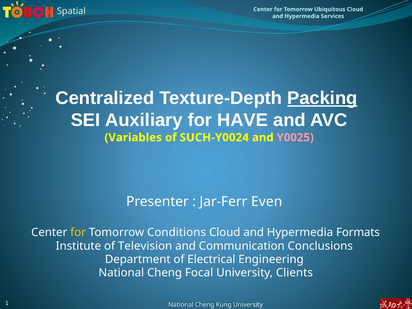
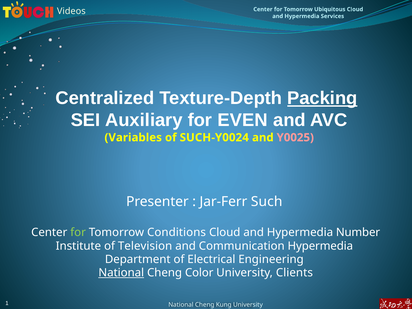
Spatial: Spatial -> Videos (71, 11)
HAVE: HAVE -> EVEN (243, 120)
Even: Even -> Such (267, 201)
for colour: yellow -> light green (78, 232)
Formats: Formats -> Number (358, 232)
Communication Conclusions: Conclusions -> Hypermedia (320, 246)
National underline: none -> present (121, 273)
Focal: Focal -> Color (199, 273)
